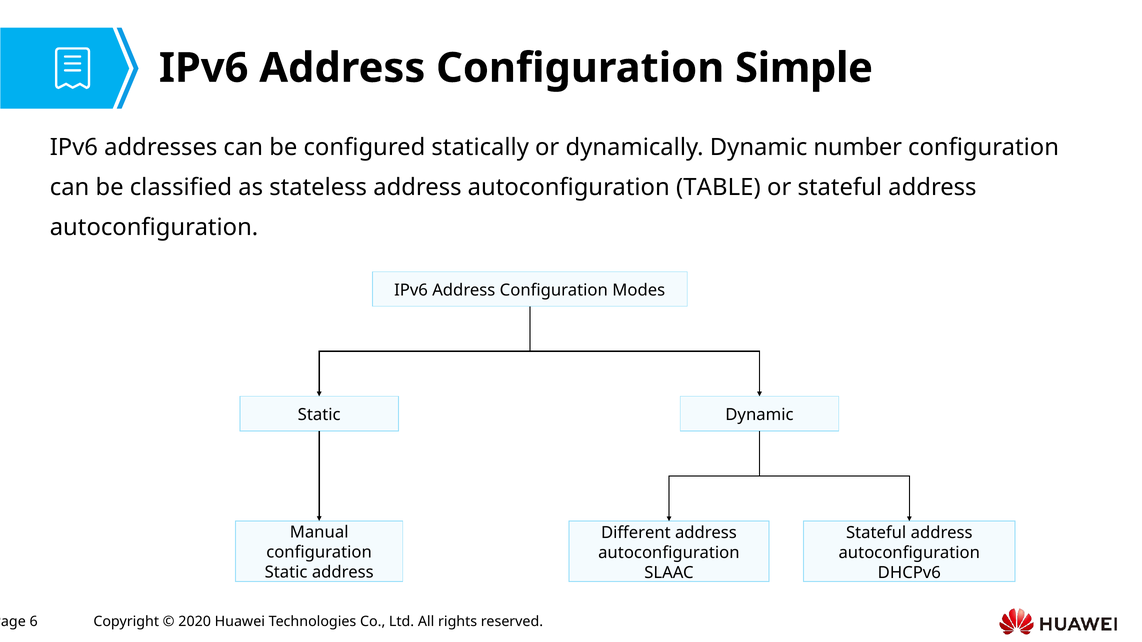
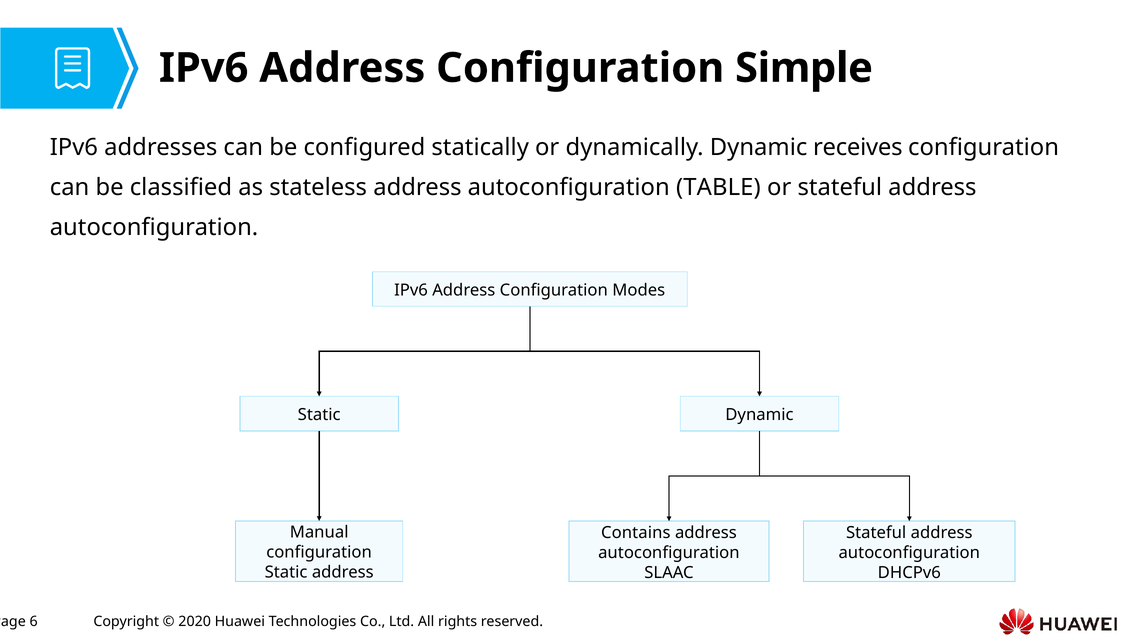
number: number -> receives (858, 147)
Different: Different -> Contains (636, 533)
